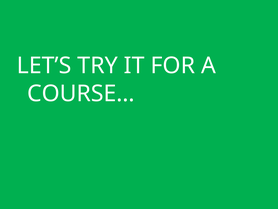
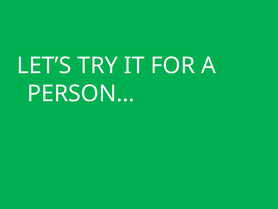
COURSE…: COURSE… -> PERSON… (81, 93)
